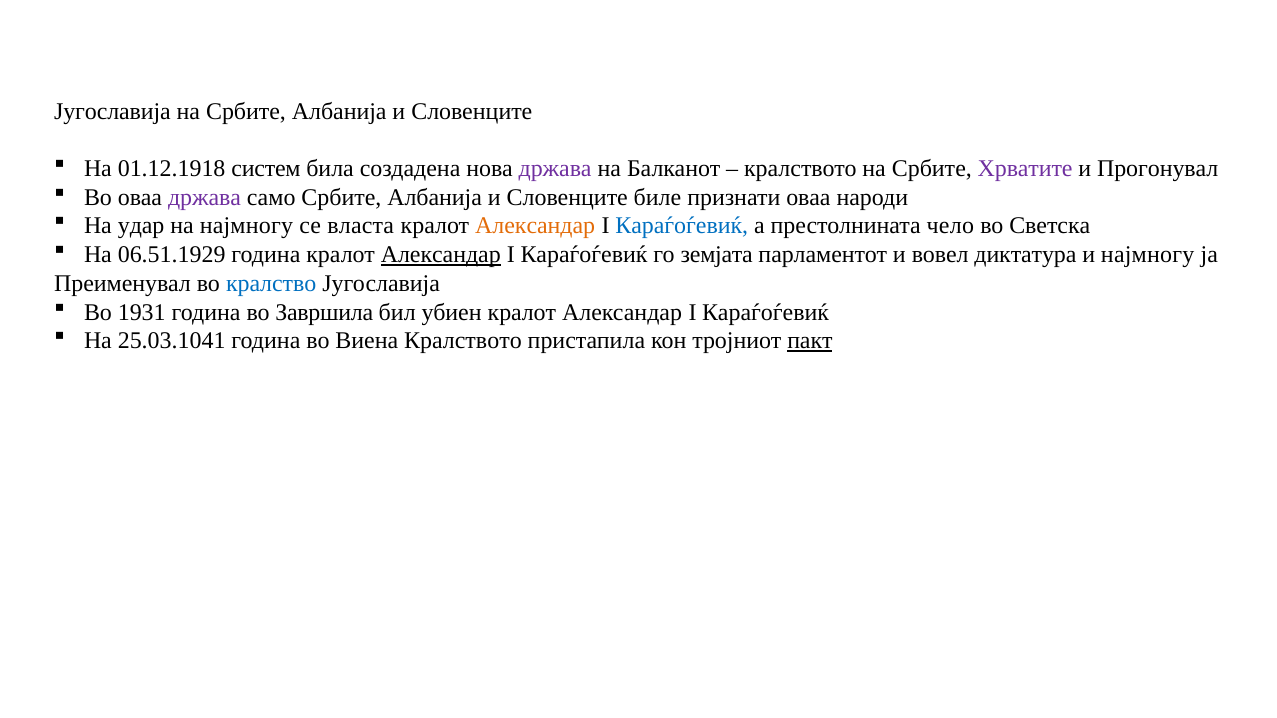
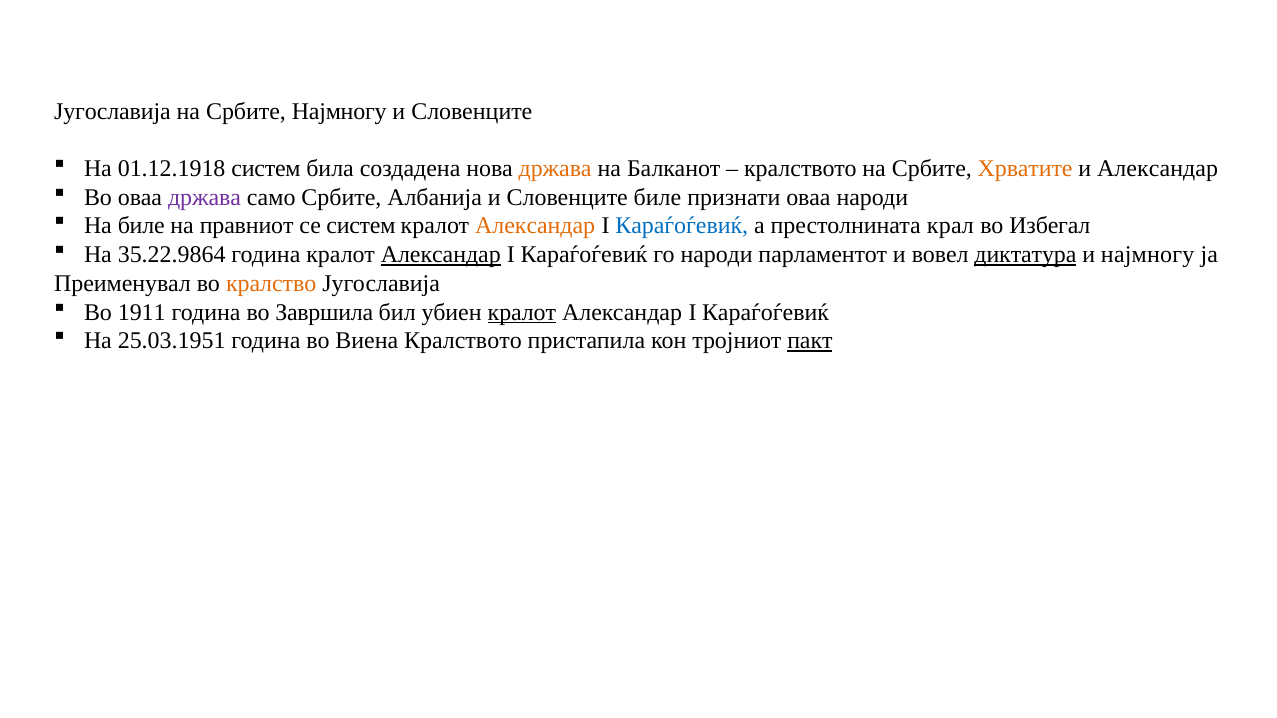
на Србите Албанија: Албанија -> Најмногу (339, 111)
држава colour: purple -> orange (555, 169)
Хрватите colour: purple -> orange (1025, 169)
и Прогонувал: Прогонувал -> Александар (1158, 169)
На удар: удар -> биле (141, 226)
на најмногу: најмногу -> правниот (247, 226)
се власта: власта -> систем (361, 226)
чело: чело -> крал (950, 226)
Светска: Светска -> Избегал (1050, 226)
06.51.1929: 06.51.1929 -> 35.22.9864 (172, 255)
го земјата: земјата -> народи (717, 255)
диктатура underline: none -> present (1025, 255)
кралство colour: blue -> orange (271, 284)
1931: 1931 -> 1911 (142, 312)
кралот underline: none -> present (522, 312)
25.03.1041: 25.03.1041 -> 25.03.1951 (172, 341)
